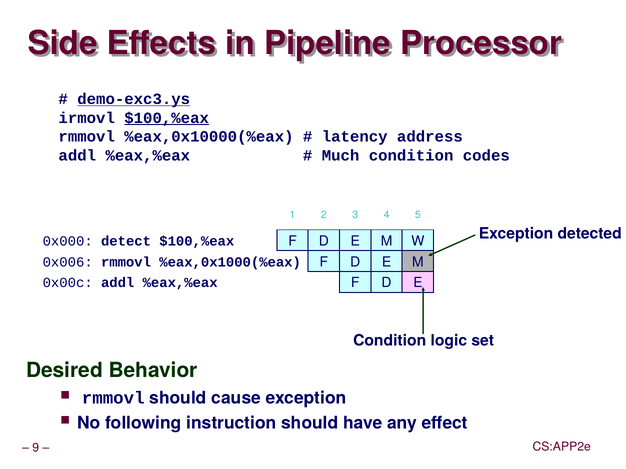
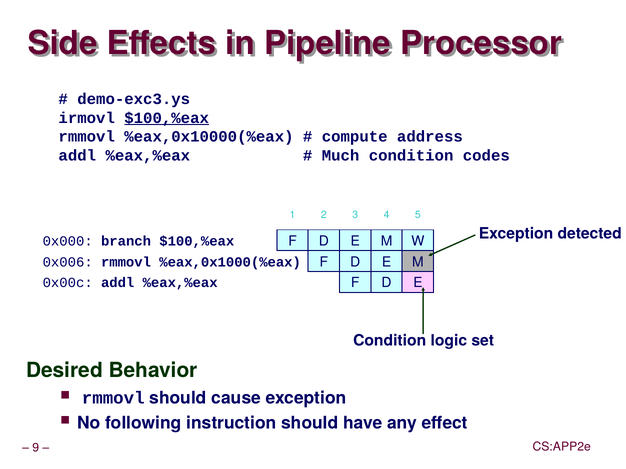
demo-exc3.ys underline: present -> none (134, 99)
latency: latency -> compute (355, 137)
detect: detect -> branch (126, 241)
